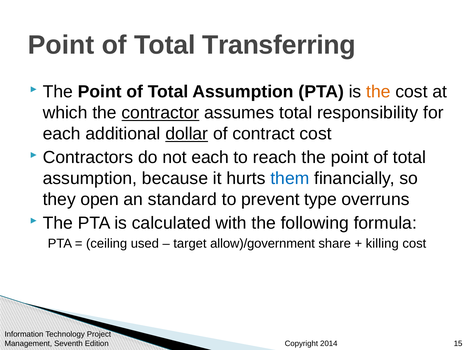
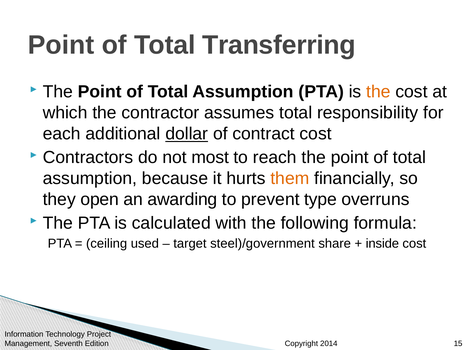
contractor underline: present -> none (160, 113)
not each: each -> most (210, 158)
them colour: blue -> orange (290, 179)
standard: standard -> awarding (182, 200)
allow)/government: allow)/government -> steel)/government (262, 244)
killing: killing -> inside (382, 244)
